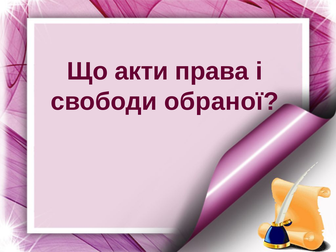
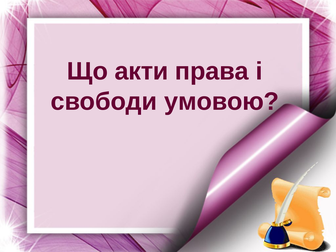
обраної: обраної -> умовою (222, 102)
